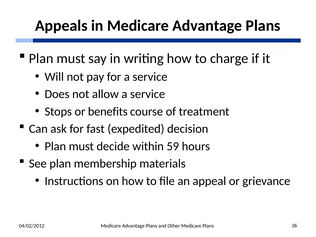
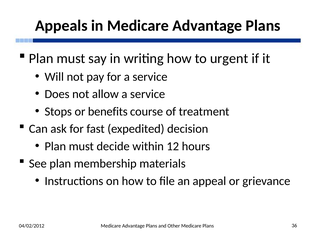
charge: charge -> urgent (229, 58)
59: 59 -> 12 (173, 146)
